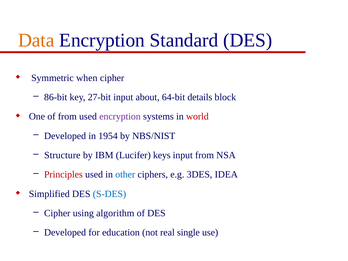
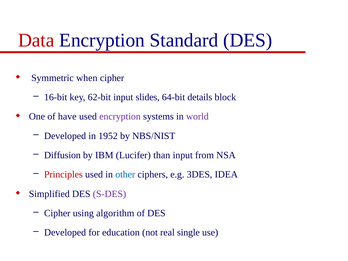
Data colour: orange -> red (36, 40)
86-bit: 86-bit -> 16-bit (56, 97)
27-bit: 27-bit -> 62-bit (99, 97)
about: about -> slides (148, 97)
of from: from -> have (67, 116)
world colour: red -> purple (197, 116)
1954: 1954 -> 1952 (108, 136)
Structure: Structure -> Diffusion (62, 155)
keys: keys -> than (162, 155)
S-DES colour: blue -> purple (109, 194)
